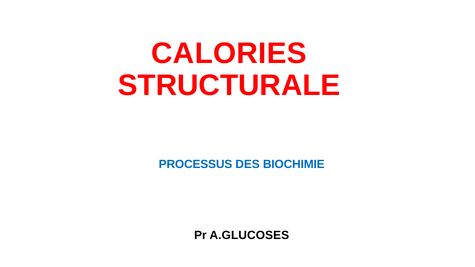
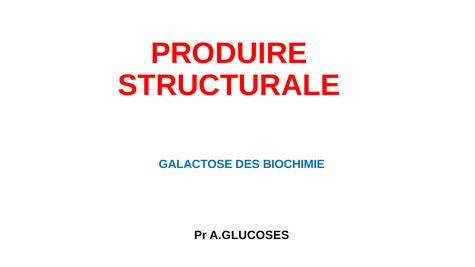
CALORIES: CALORIES -> PRODUIRE (229, 54)
PROCESSUS: PROCESSUS -> GALACTOSE (196, 164)
